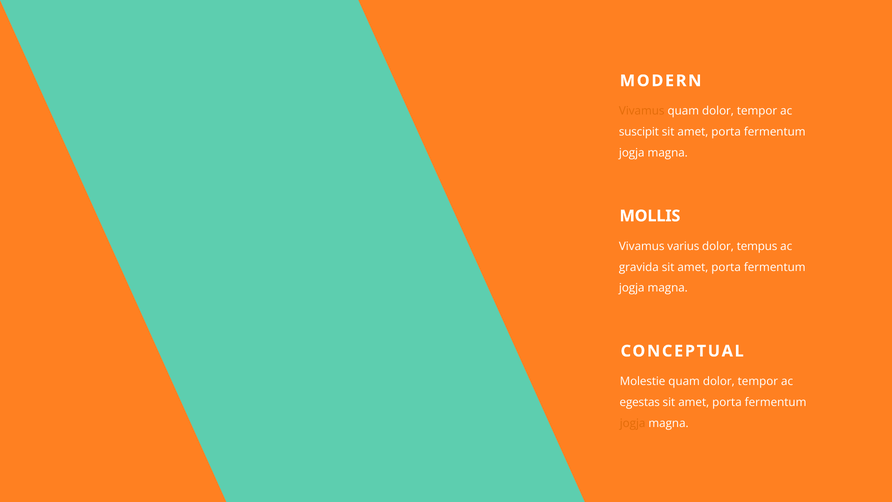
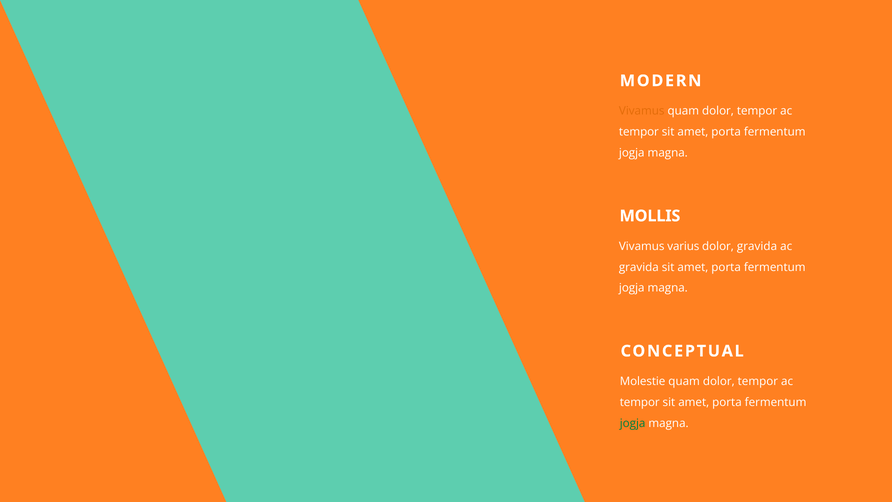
suscipit: suscipit -> tempor (639, 132)
dolor tempus: tempus -> gravida (757, 246)
egestas: egestas -> tempor (640, 402)
jogja colour: orange -> green (633, 423)
